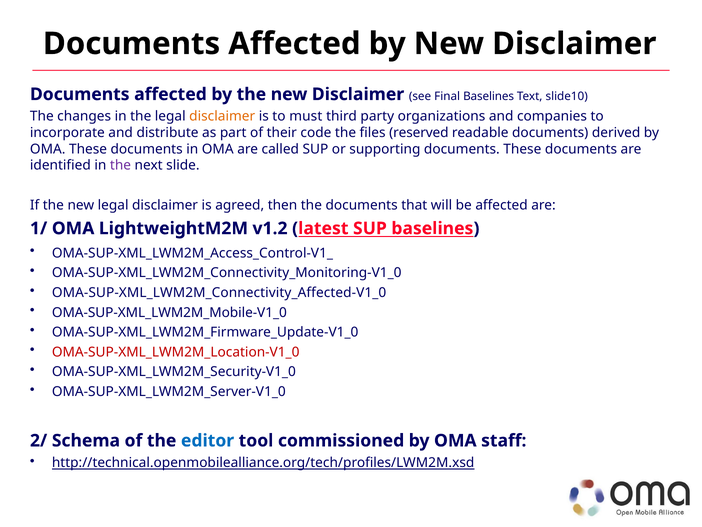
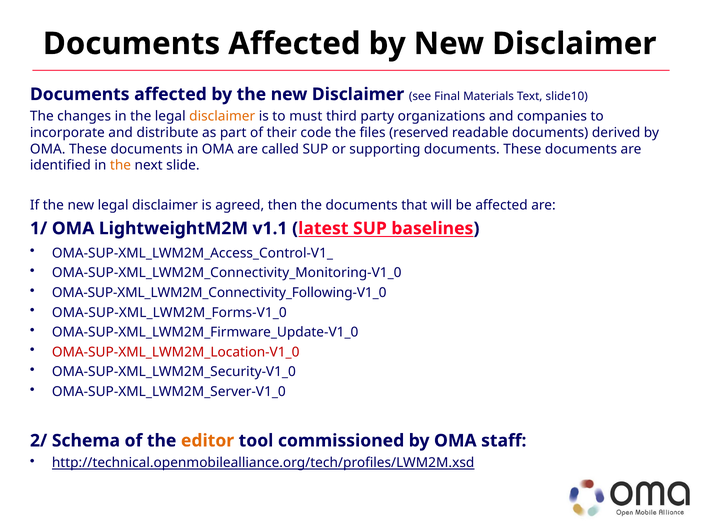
Final Baselines: Baselines -> Materials (489, 96)
the colour: purple -> orange (120, 165)
v1.2: v1.2 -> v1.1 (270, 228)
OMA-SUP-XML_LWM2M_Connectivity_Affected-V1_0: OMA-SUP-XML_LWM2M_Connectivity_Affected-V1_0 -> OMA-SUP-XML_LWM2M_Connectivity_Following-V1_0 (219, 292)
OMA-SUP-XML_LWM2M_Mobile-V1_0: OMA-SUP-XML_LWM2M_Mobile-V1_0 -> OMA-SUP-XML_LWM2M_Forms-V1_0 (169, 312)
editor colour: blue -> orange (208, 440)
